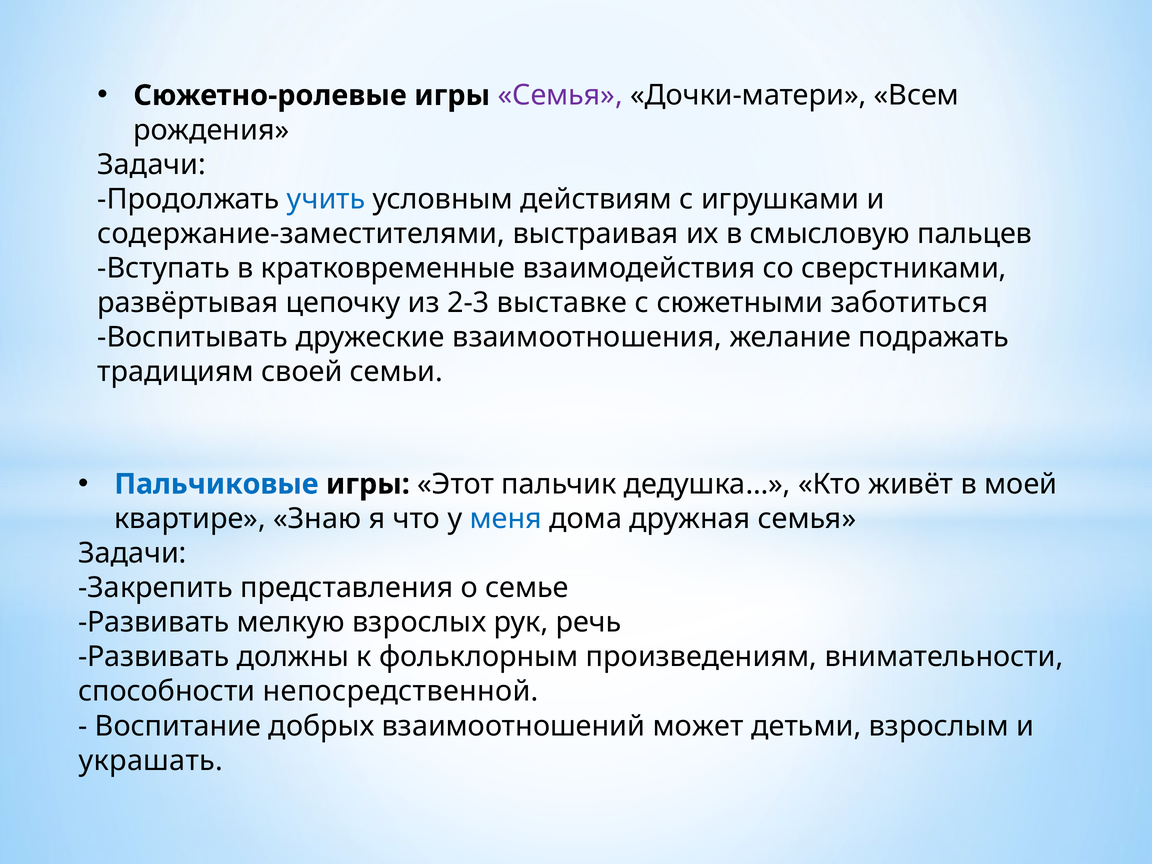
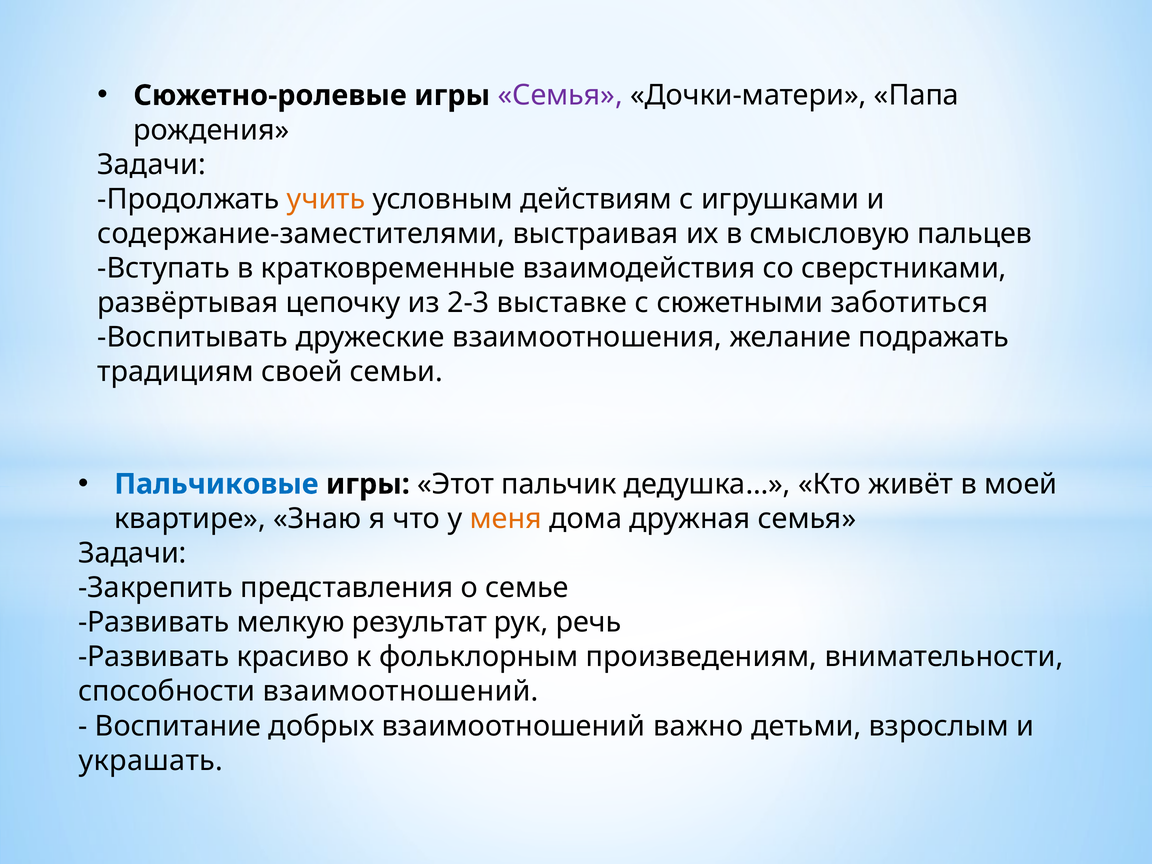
Всем: Всем -> Папа (916, 95)
учить colour: blue -> orange (326, 199)
меня colour: blue -> orange (506, 519)
взрослых: взрослых -> результат (419, 622)
должны: должны -> красиво (293, 657)
способности непосредственной: непосредственной -> взаимоотношений (401, 691)
может: может -> важно (698, 726)
